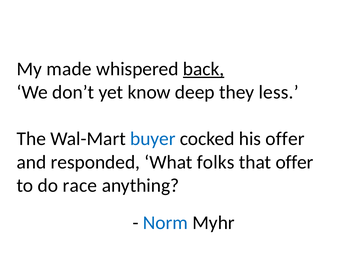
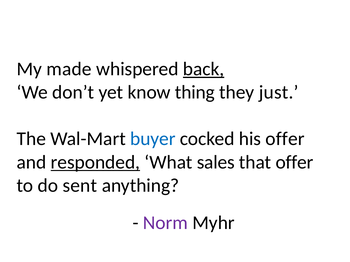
deep: deep -> thing (195, 92)
less: less -> just (279, 92)
responded underline: none -> present (95, 162)
folks: folks -> sales (216, 162)
race: race -> sent (80, 186)
Norm colour: blue -> purple (165, 223)
